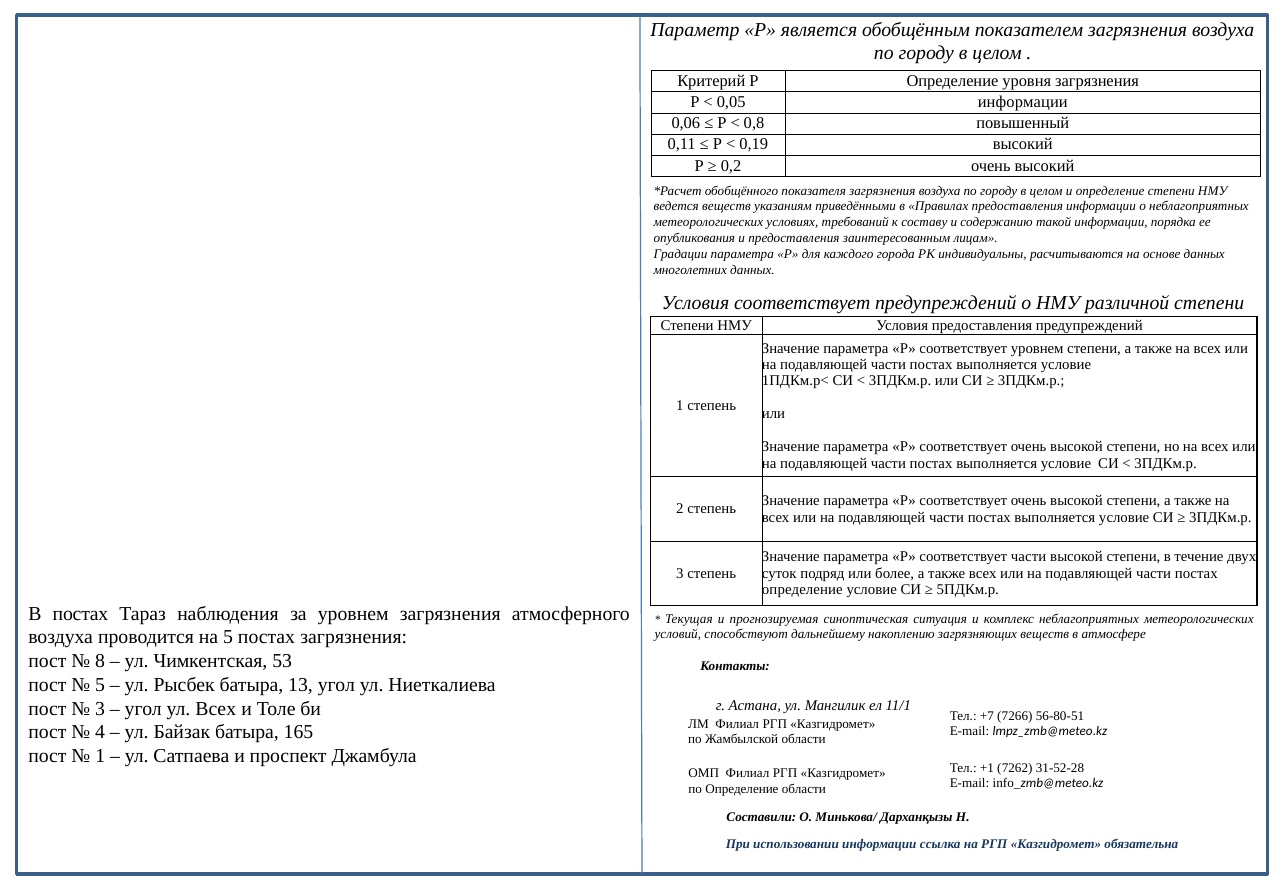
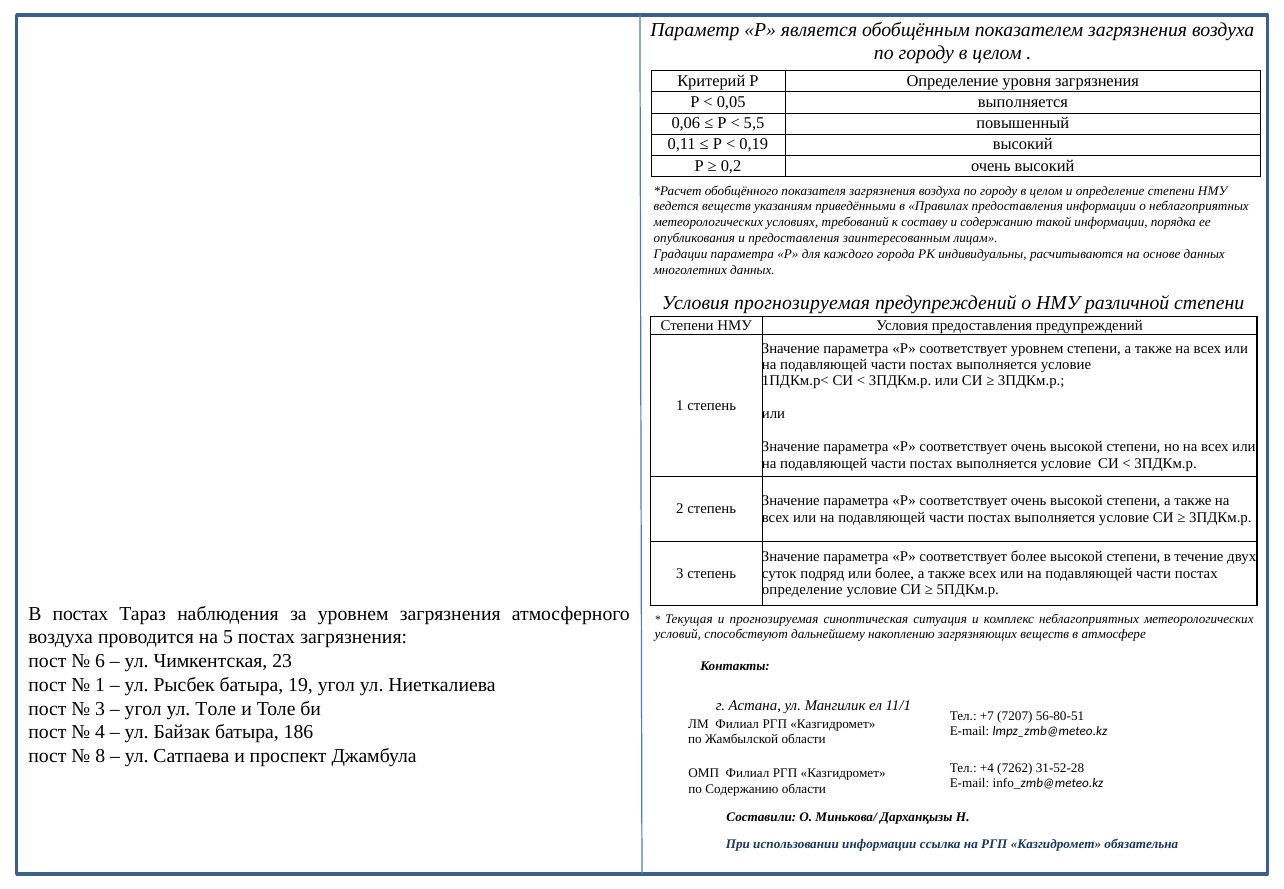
0,05 информации: информации -> выполняется (1023, 102)
0,8: 0,8 -> 5,5 (754, 123)
Условия соответствует: соответствует -> прогнозируемая (802, 303)
соответствует части: части -> более (1029, 557)
8: 8 -> 6 (100, 661)
53: 53 -> 23 (282, 661)
5: 5 -> 1 (100, 685)
13: 13 -> 19 (301, 685)
ул Всех: Всех -> Толе (216, 708)
7266: 7266 -> 7207 (1015, 716)
165: 165 -> 186 (299, 732)
1: 1 -> 8 (100, 756)
+1: +1 -> +4 (987, 768)
по Определение: Определение -> Содержанию (742, 789)
